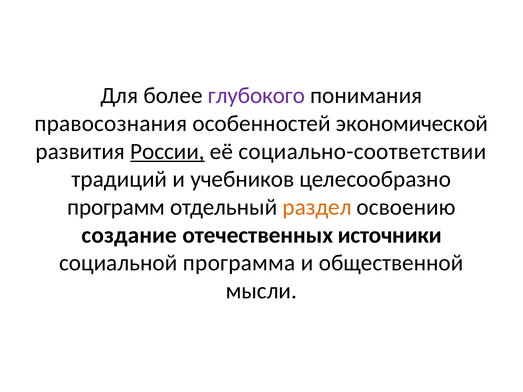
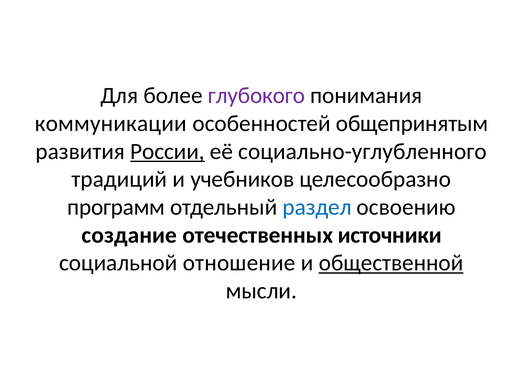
правосознания: правосознания -> коммуникации (111, 124)
экономической: экономической -> общепринятым (412, 124)
социально-соответствии: социально-соответствии -> социально-углубленного (363, 151)
раздел colour: orange -> blue (317, 207)
программа: программа -> отношение (239, 263)
общественной underline: none -> present (391, 263)
